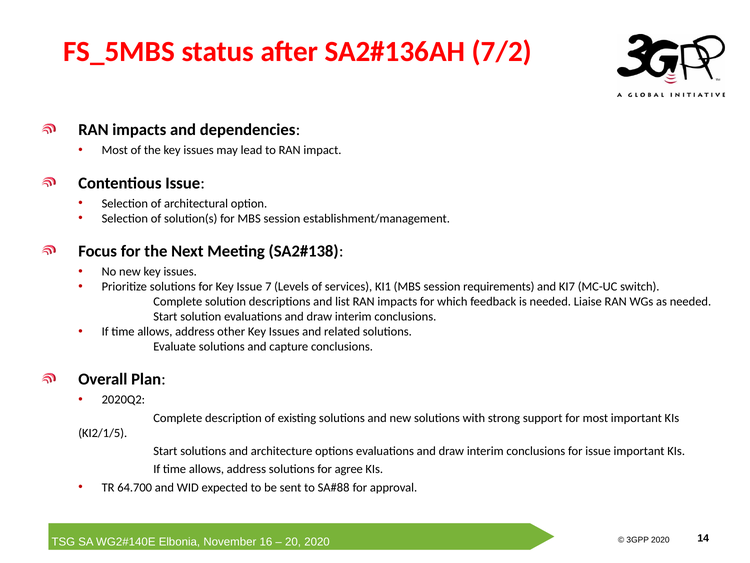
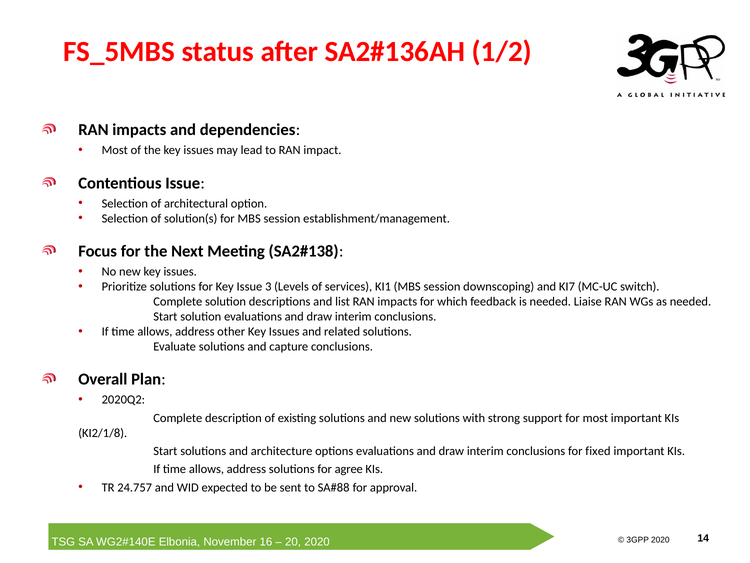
7/2: 7/2 -> 1/2 (502, 51)
7: 7 -> 3 (268, 286)
requirements: requirements -> downscoping (499, 286)
KI2/1/5: KI2/1/5 -> KI2/1/8 (103, 433)
for issue: issue -> fixed (598, 451)
64.700: 64.700 -> 24.757 (135, 487)
